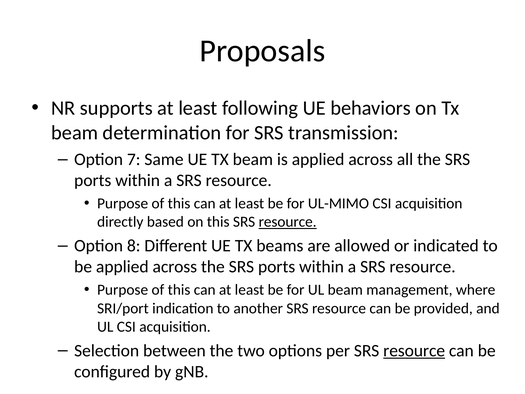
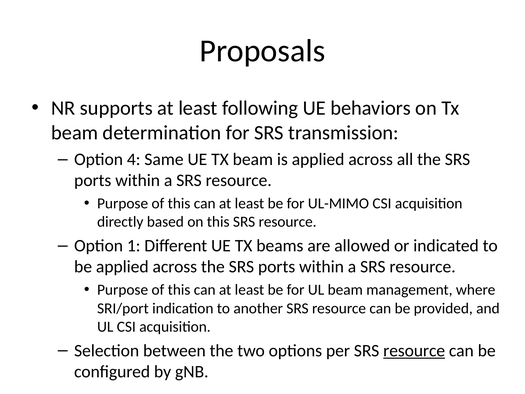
7: 7 -> 4 (134, 159)
resource underline: present -> none (288, 222)
8: 8 -> 1 (134, 246)
